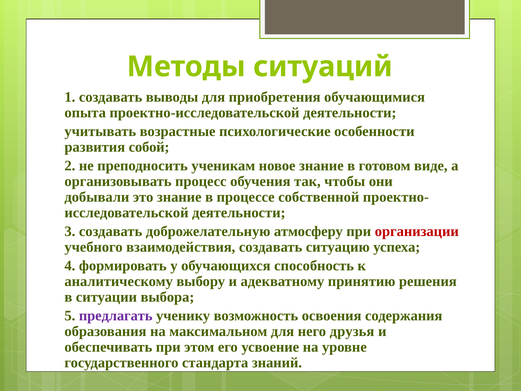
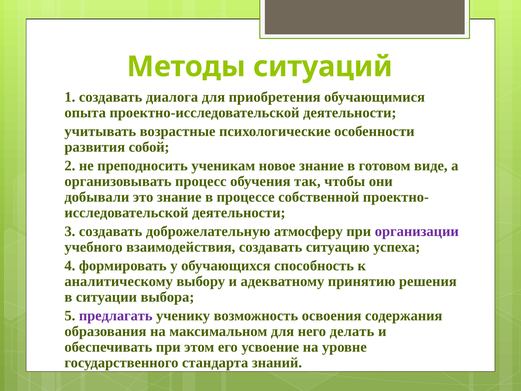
выводы: выводы -> диалога (172, 97)
организации colour: red -> purple (417, 231)
друзья: друзья -> делать (352, 331)
